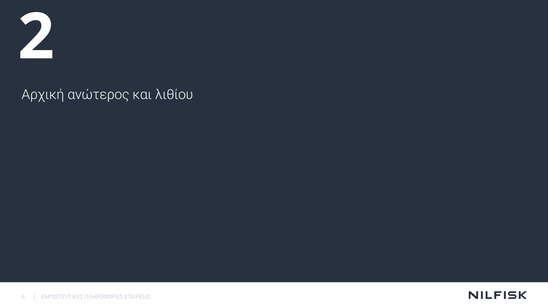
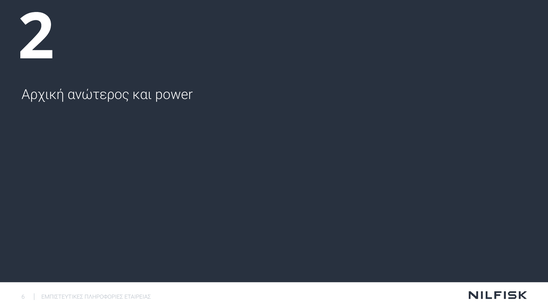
λιθίου: λιθίου -> power (174, 95)
